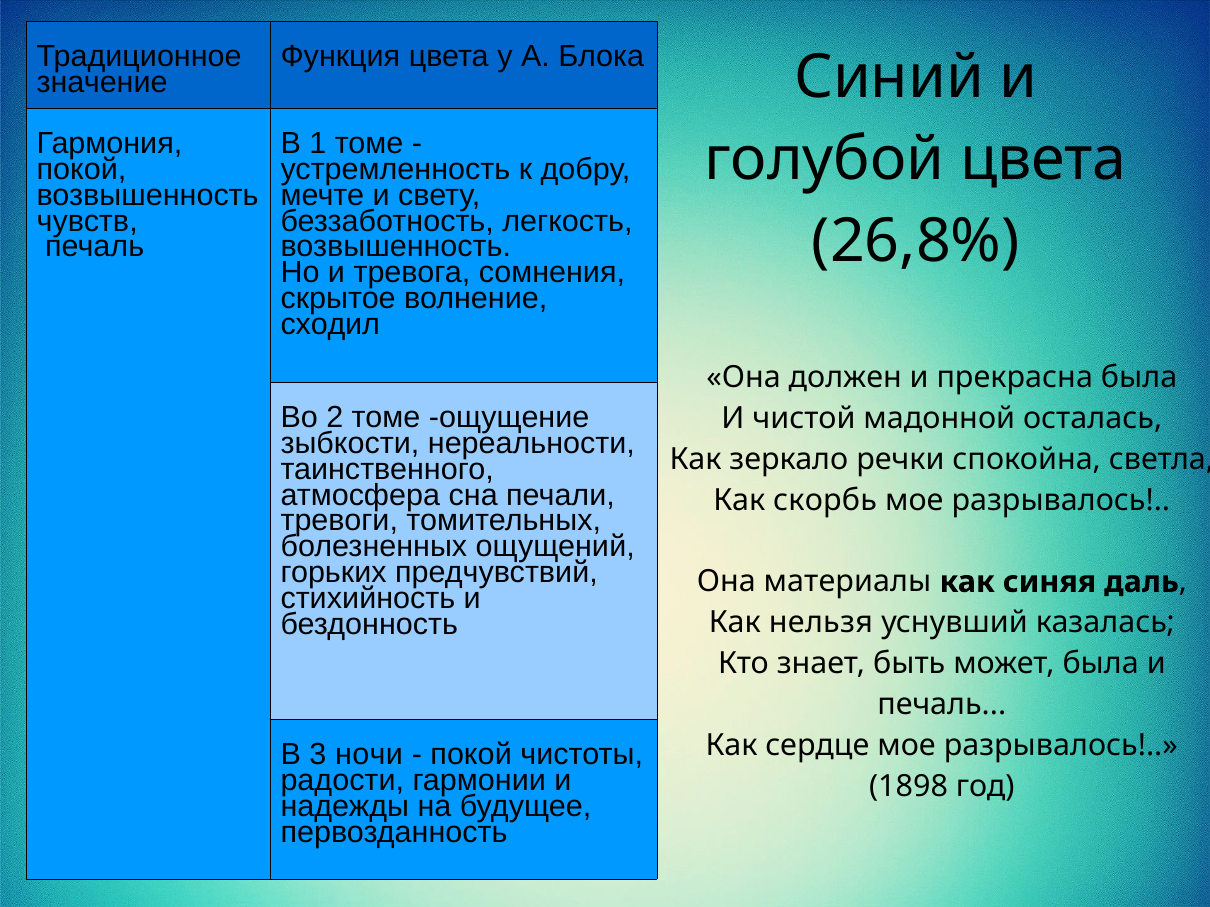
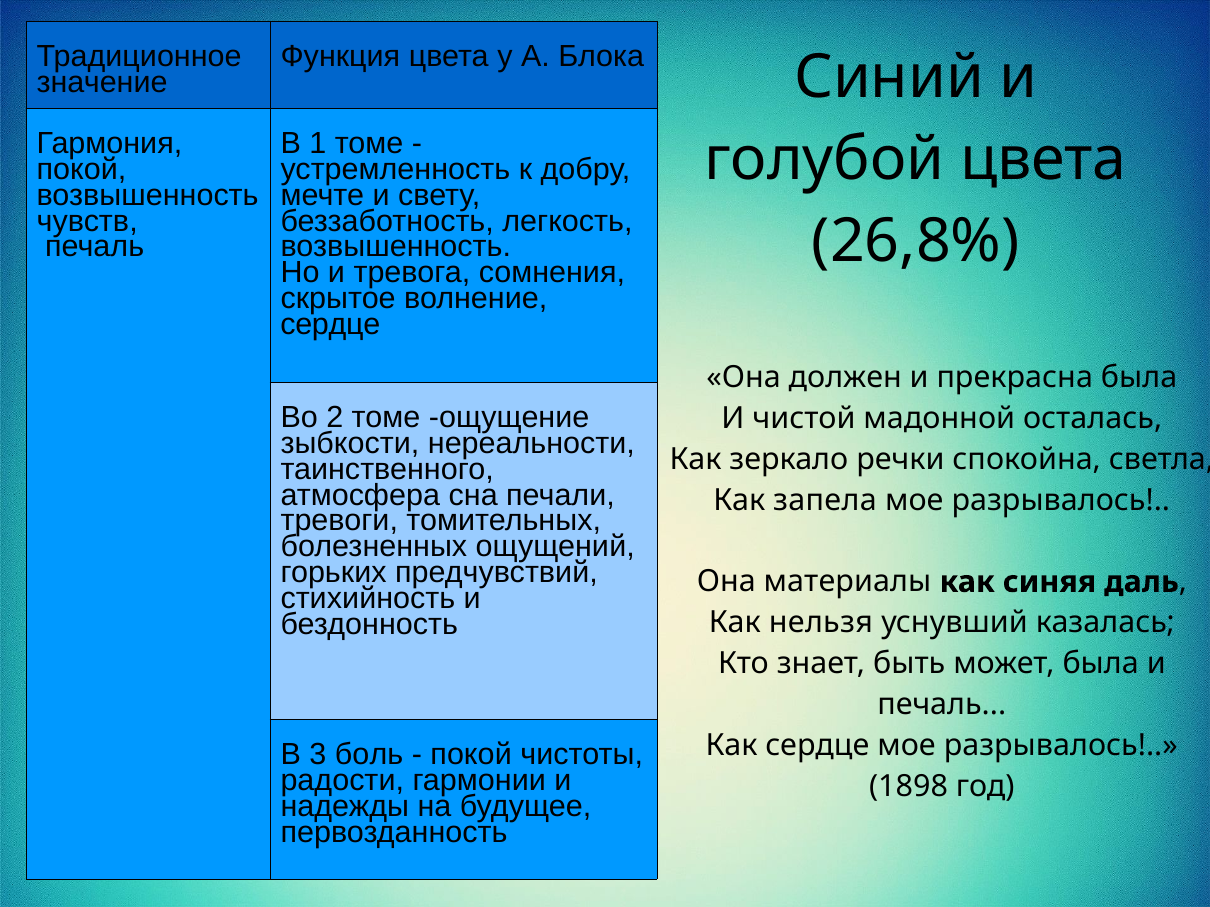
сходил: сходил -> сердце (330, 325)
скорбь: скорбь -> запела (825, 500)
ночи: ночи -> боль (369, 755)
